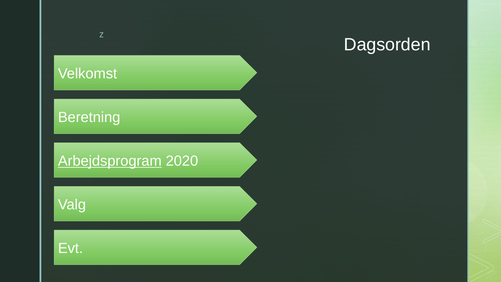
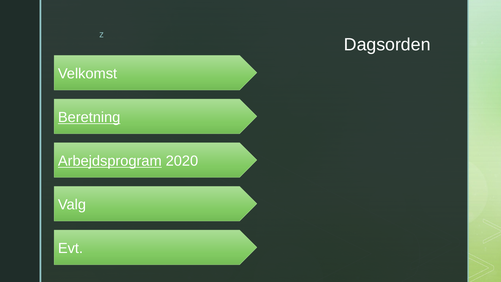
Beretning underline: none -> present (89, 117)
